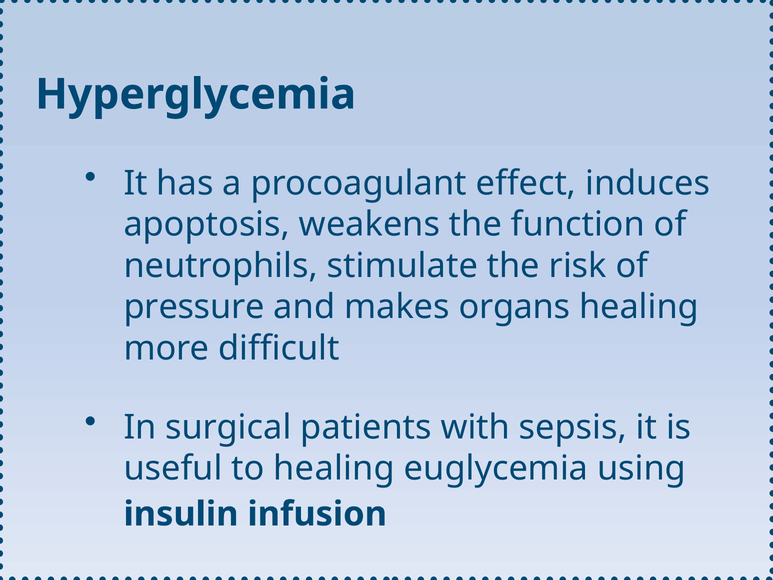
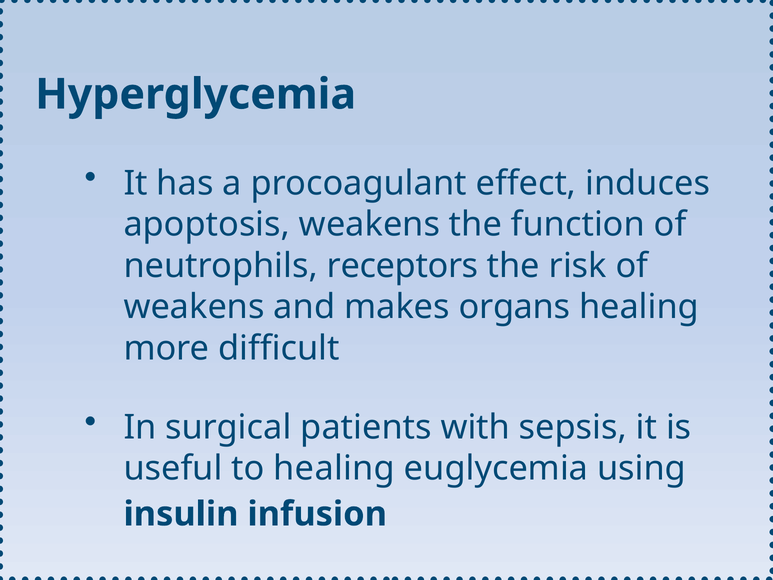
stimulate: stimulate -> receptors (403, 266)
pressure: pressure -> weakens (194, 307)
